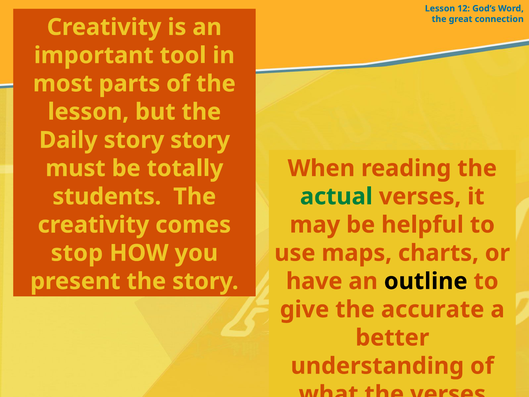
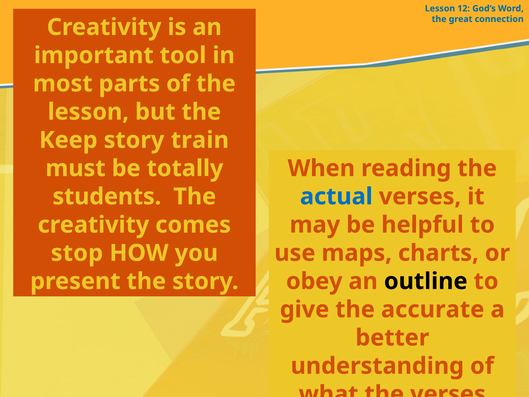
Daily: Daily -> Keep (68, 140)
story story: story -> train (200, 140)
actual colour: green -> blue (336, 196)
have: have -> obey (314, 281)
